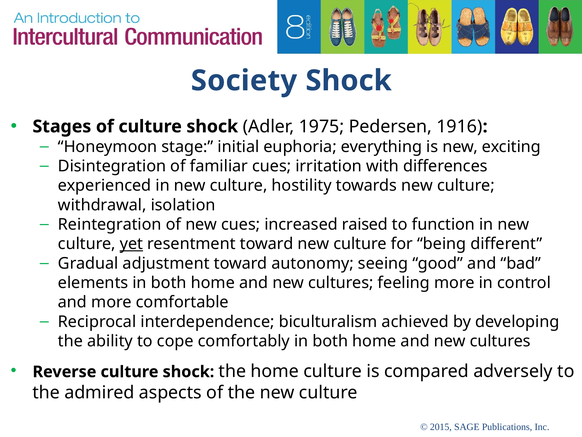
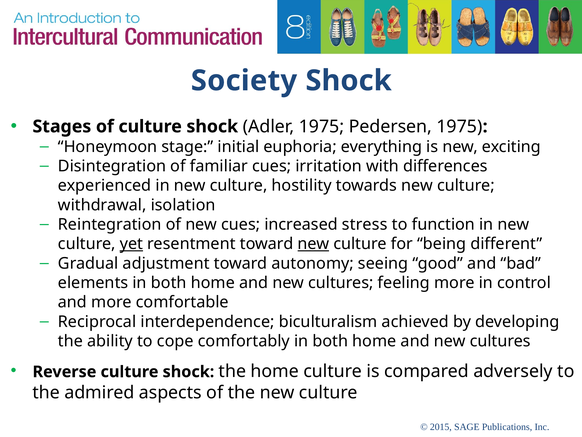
Pedersen 1916: 1916 -> 1975 (459, 126)
raised: raised -> stress (365, 224)
new underline: none -> present (313, 244)
